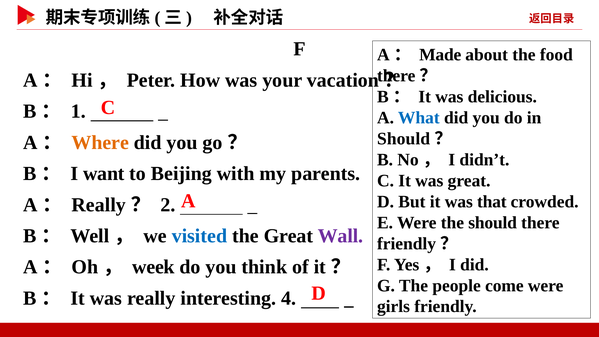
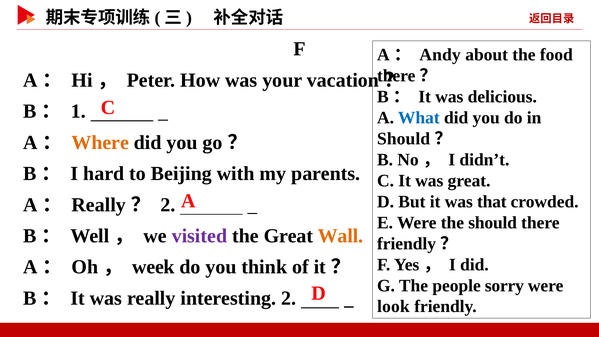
Made: Made -> Andy (440, 55)
want: want -> hard (104, 174)
visited colour: blue -> purple (199, 236)
Wall colour: purple -> orange (340, 236)
come: come -> sorry (504, 286)
interesting 4: 4 -> 2 (289, 298)
girls: girls -> look (393, 306)
